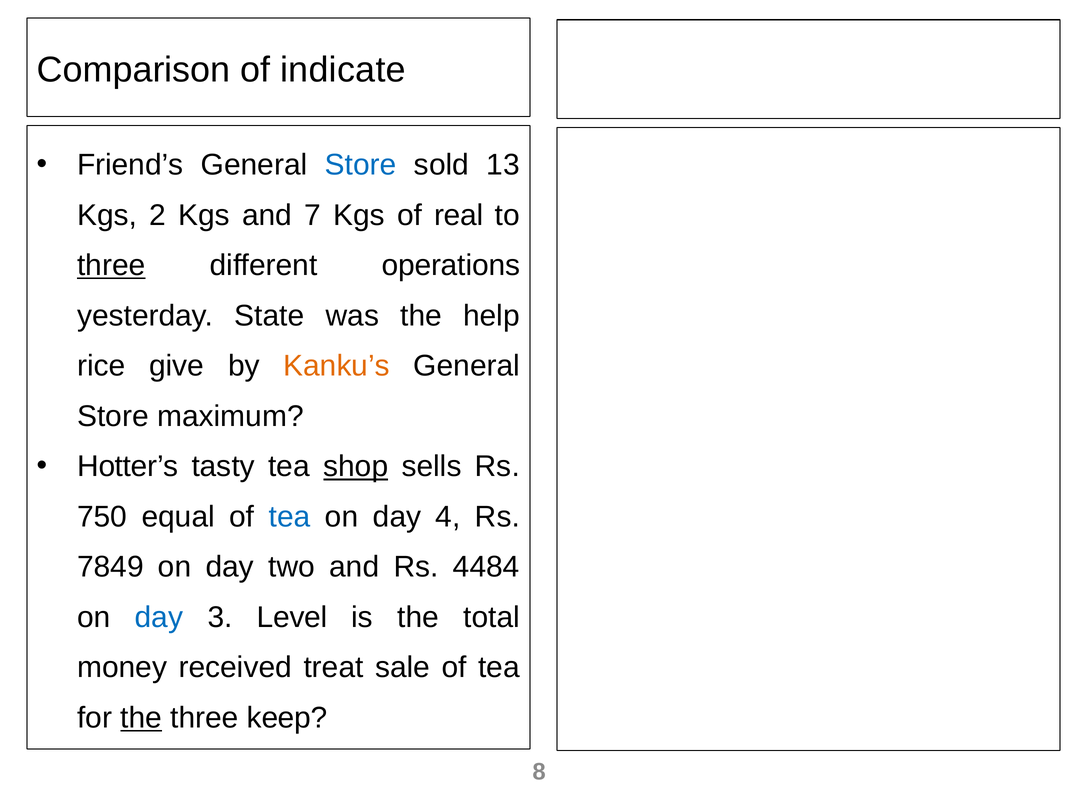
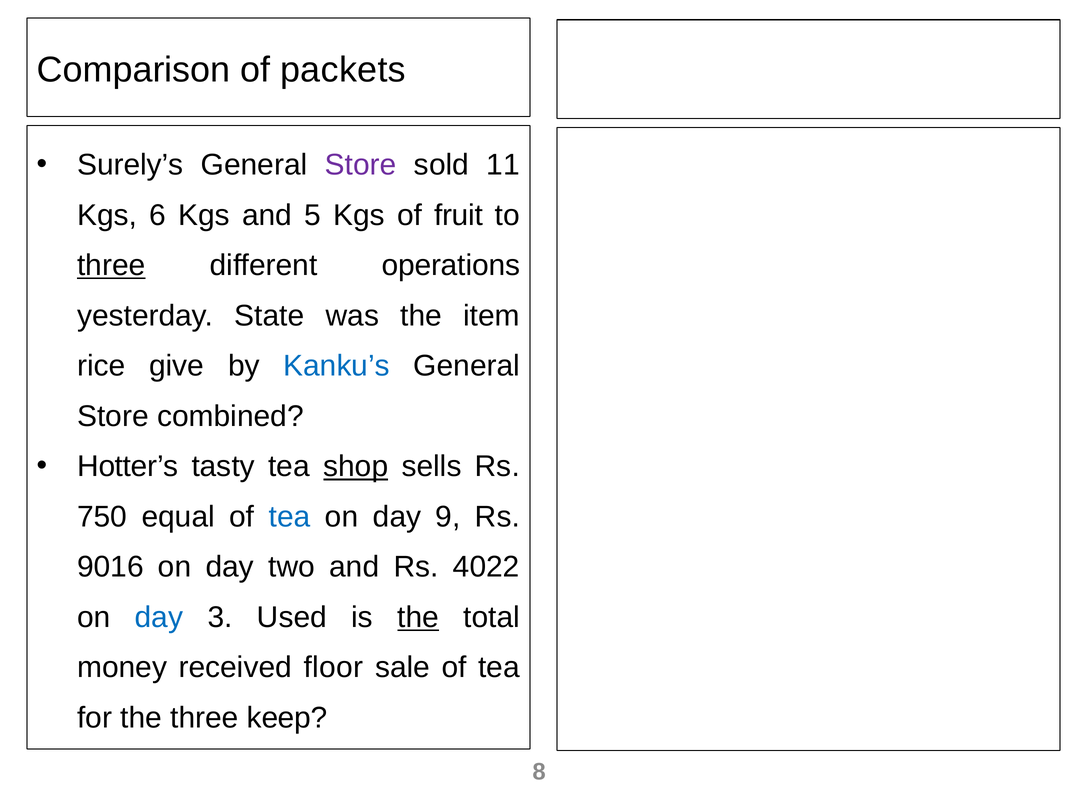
indicate: indicate -> packets (343, 70)
Friend’s: Friend’s -> Surely’s (130, 165)
Store colour: blue -> purple (361, 165)
13: 13 -> 11 (503, 165)
2: 2 -> 6 (158, 215)
7: 7 -> 5 (313, 215)
real: real -> fruit (459, 215)
help: help -> item (491, 316)
Kanku’s colour: orange -> blue (337, 366)
maximum: maximum -> combined (230, 417)
4: 4 -> 9 (448, 517)
7849: 7849 -> 9016 (110, 567)
4484: 4484 -> 4022 (486, 567)
Level: Level -> Used (292, 618)
the underline: none -> present (418, 618)
treat: treat -> floor (333, 668)
the underline: present -> none (141, 718)
